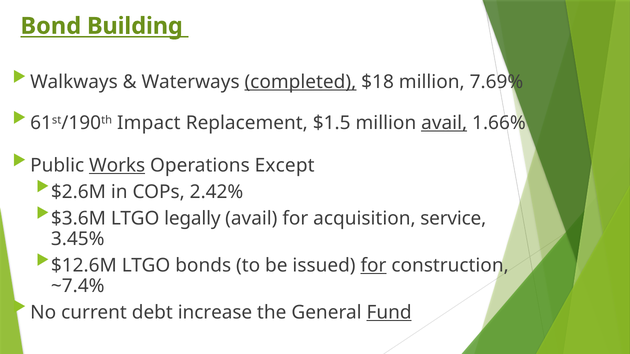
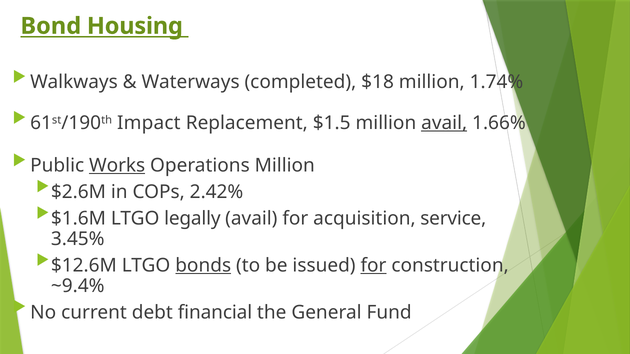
Building: Building -> Housing (135, 26)
completed underline: present -> none (300, 82)
7.69%: 7.69% -> 1.74% (496, 82)
Operations Except: Except -> Million (285, 166)
$3.6M: $3.6M -> $1.6M (78, 219)
bonds underline: none -> present (203, 266)
~7.4%: ~7.4% -> ~9.4% (78, 286)
increase: increase -> financial (215, 313)
Fund underline: present -> none (389, 313)
